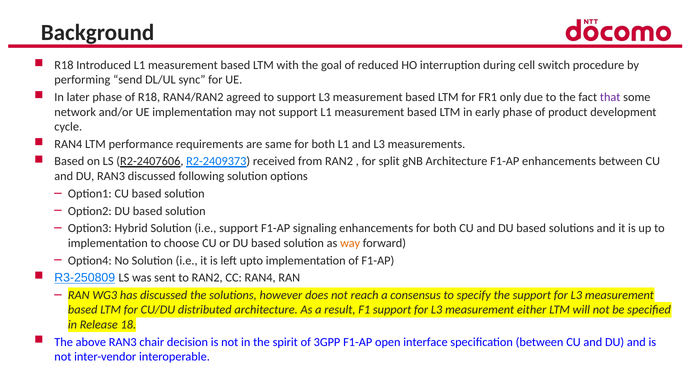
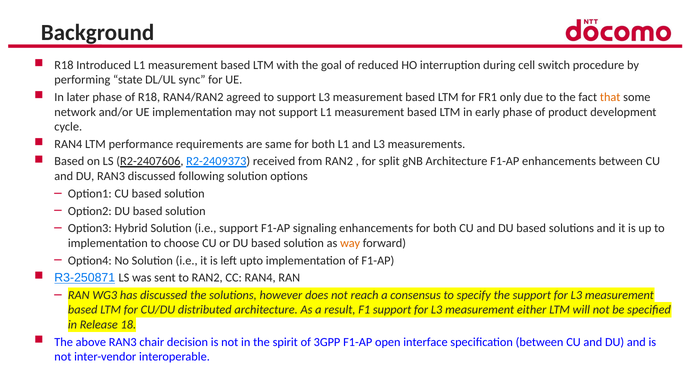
send: send -> state (128, 80)
that colour: purple -> orange (610, 97)
R3-250809: R3-250809 -> R3-250871 (85, 278)
